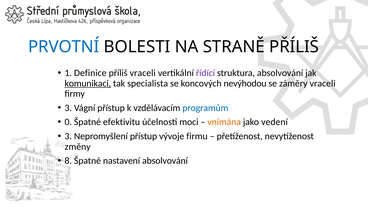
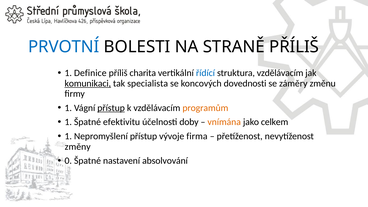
příliš vraceli: vraceli -> charita (143, 73)
řídící colour: purple -> blue (205, 73)
struktura absolvování: absolvování -> vzdělávacím (280, 73)
nevýhodou: nevýhodou -> dovednosti (245, 83)
záměry vraceli: vraceli -> změnu (323, 83)
3: 3 -> 1 (68, 108)
přístup underline: none -> present (111, 108)
programům colour: blue -> orange (205, 108)
0: 0 -> 1 (68, 122)
moci: moci -> doby (189, 122)
vedení: vedení -> celkem (275, 122)
3: 3 -> 1 (68, 136)
firmu: firmu -> firma (197, 136)
8: 8 -> 0 (68, 161)
